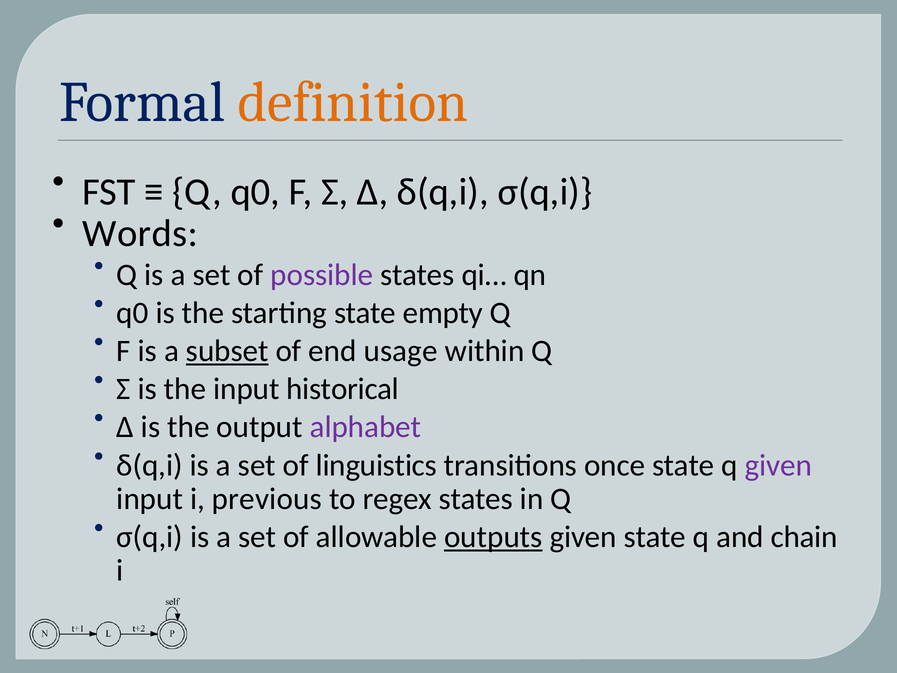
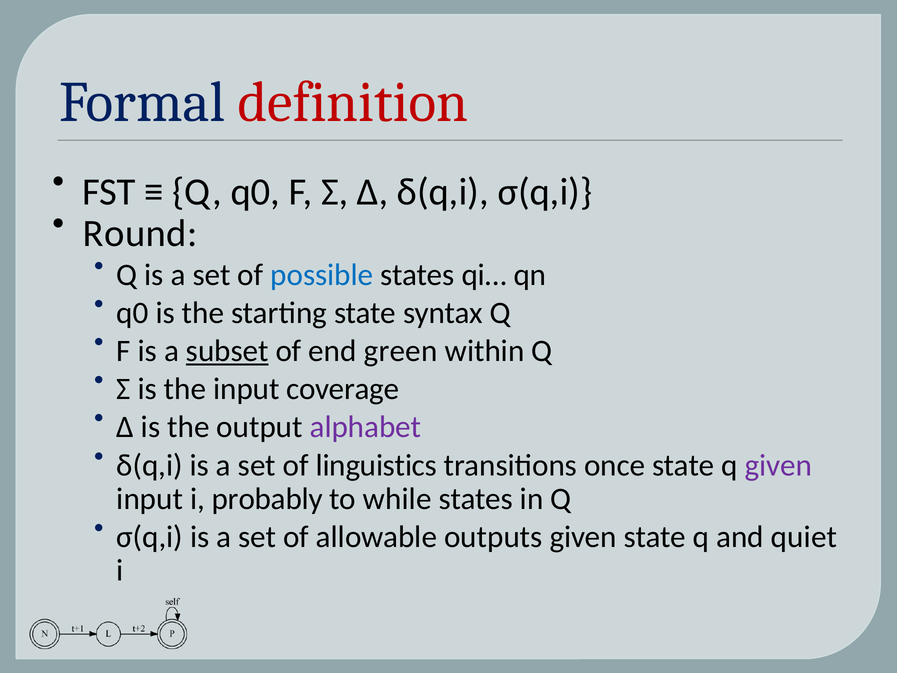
definition colour: orange -> red (353, 102)
Words: Words -> Round (140, 234)
possible colour: purple -> blue (322, 275)
empty: empty -> syntax (443, 313)
usage: usage -> green (401, 351)
historical: historical -> coverage (343, 389)
previous: previous -> probably (267, 499)
regex: regex -> while (397, 499)
outputs underline: present -> none (493, 537)
chain: chain -> quiet (804, 537)
